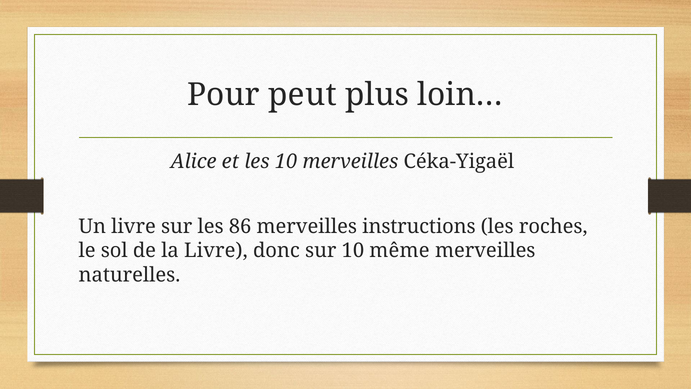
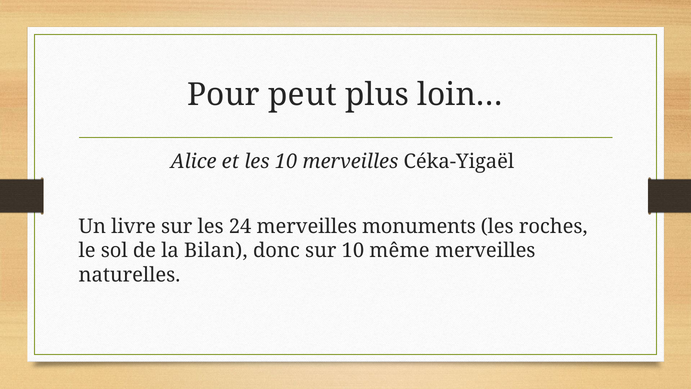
86: 86 -> 24 (240, 226)
instructions: instructions -> monuments (419, 226)
la Livre: Livre -> Bilan (216, 251)
